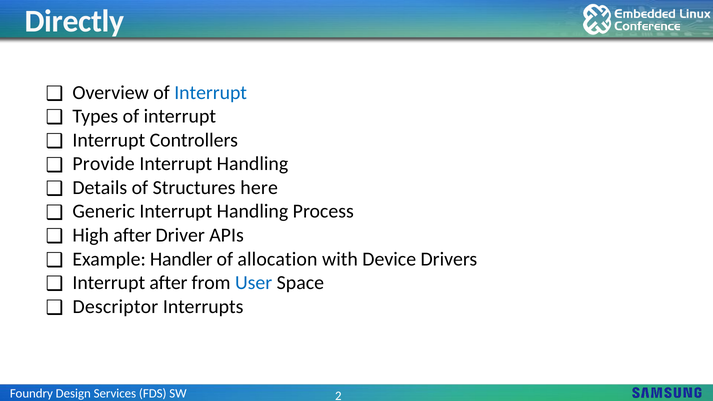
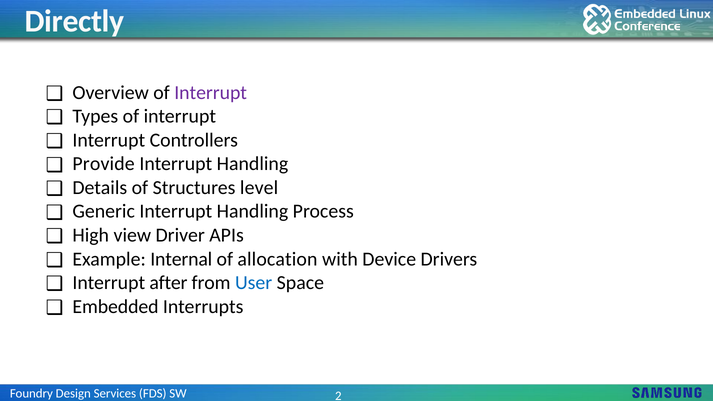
Interrupt colour: blue -> purple (211, 93)
here: here -> level (259, 188)
High after: after -> view (132, 235)
Handler: Handler -> Internal (181, 259)
Descriptor: Descriptor -> Embedded (116, 307)
